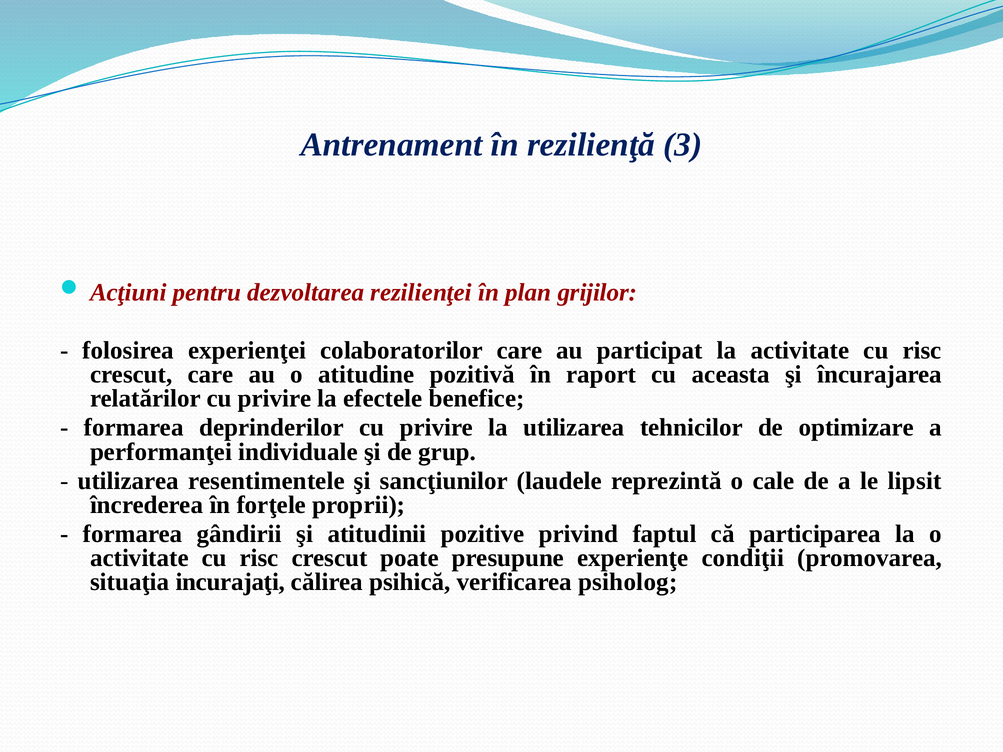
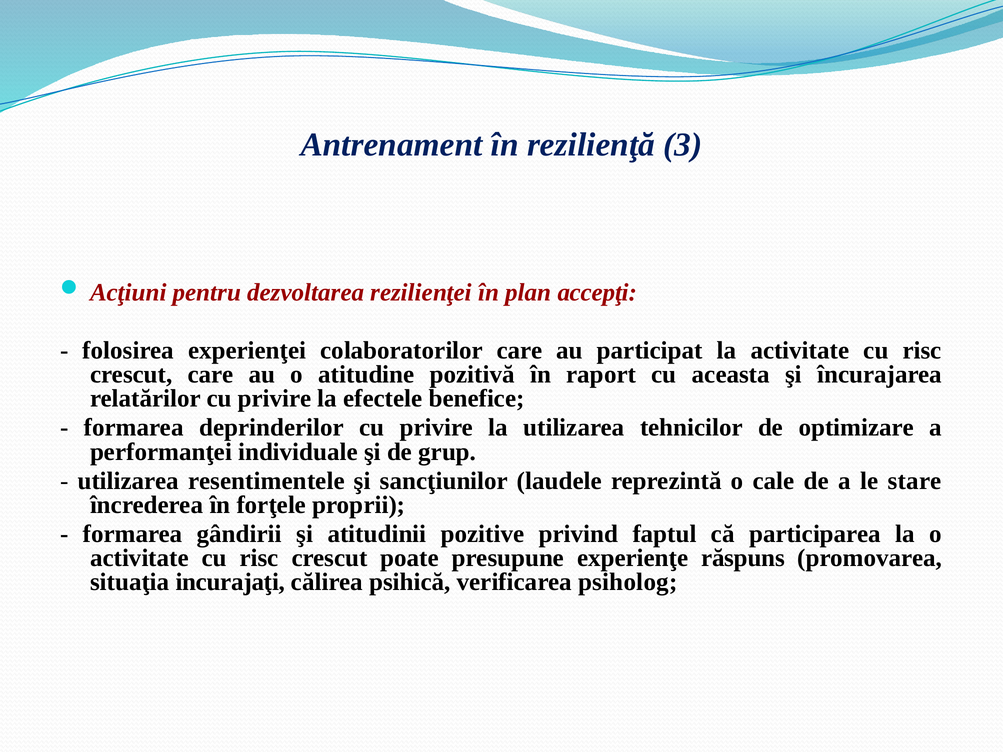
grijilor: grijilor -> accepţi (597, 292)
lipsit: lipsit -> stare (915, 481)
condiţii: condiţii -> răspuns (743, 558)
